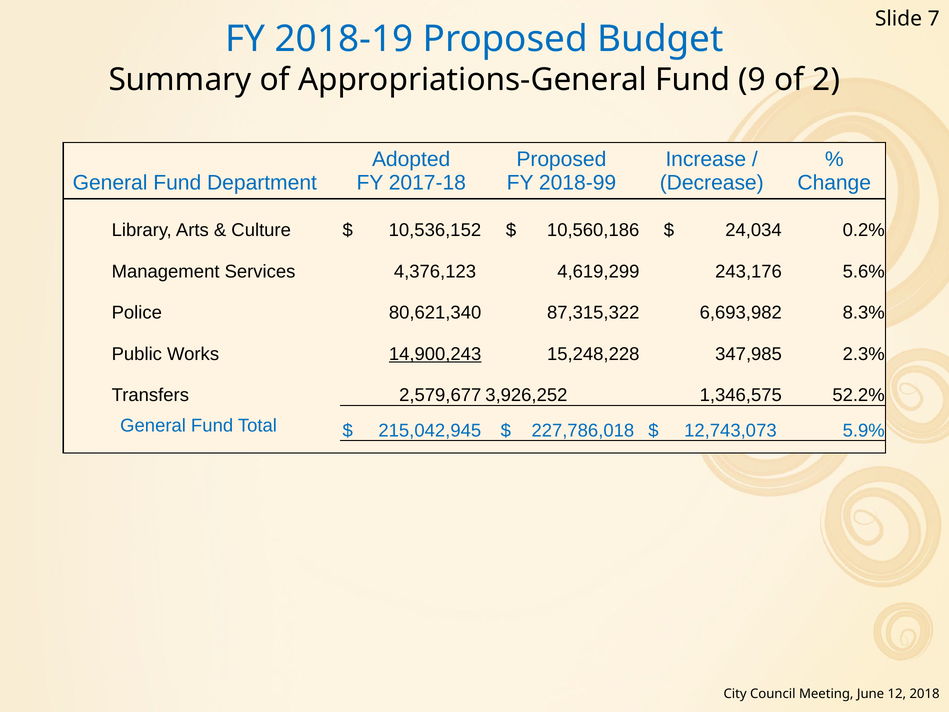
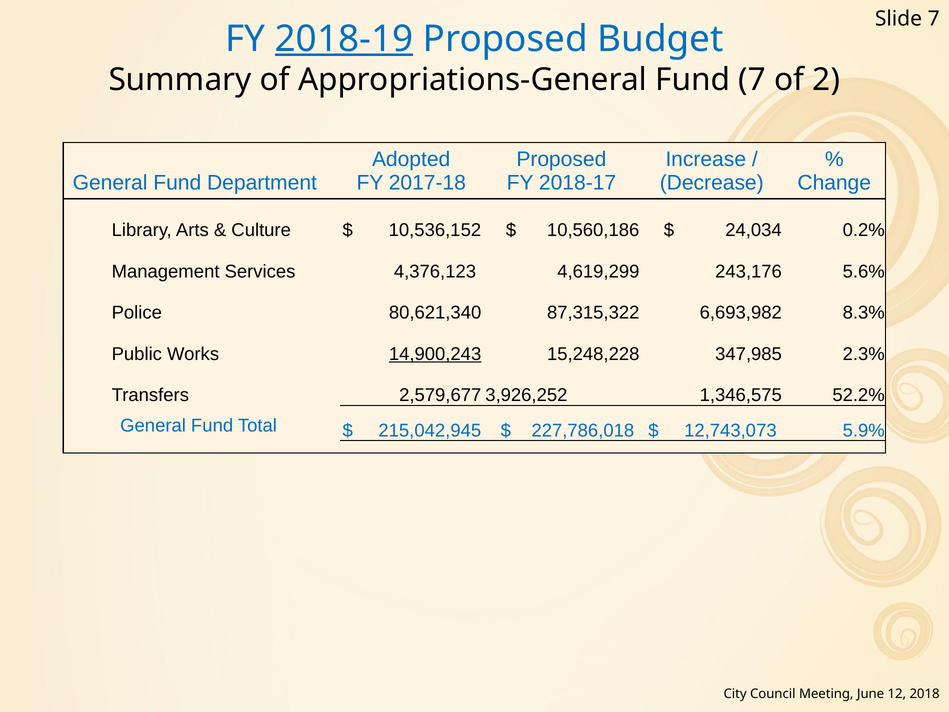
2018-19 underline: none -> present (344, 39)
Fund 9: 9 -> 7 (752, 80)
2018-99: 2018-99 -> 2018-17 (578, 183)
